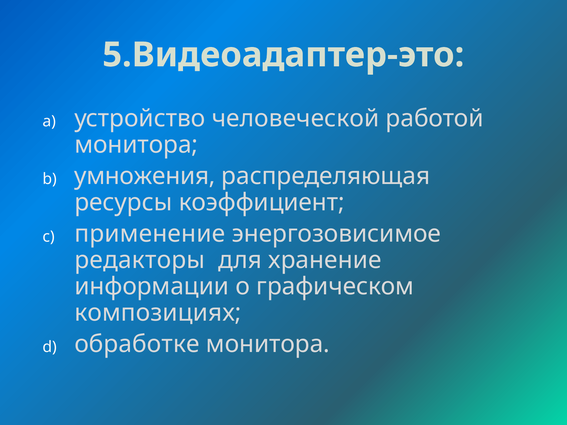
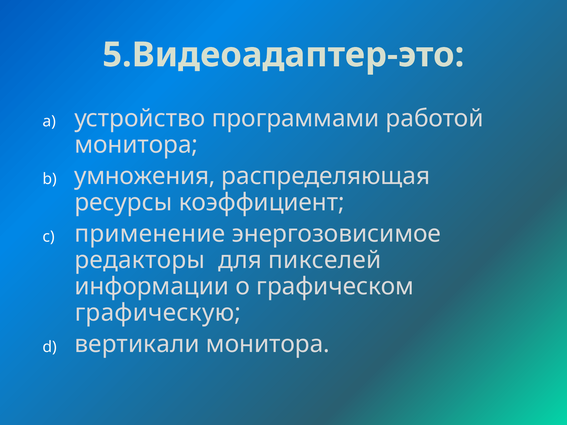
человеческой: человеческой -> программами (296, 118)
хранение: хранение -> пикселей (325, 260)
композициях: композициях -> графическую (158, 313)
обработке: обработке -> вертикали (137, 344)
